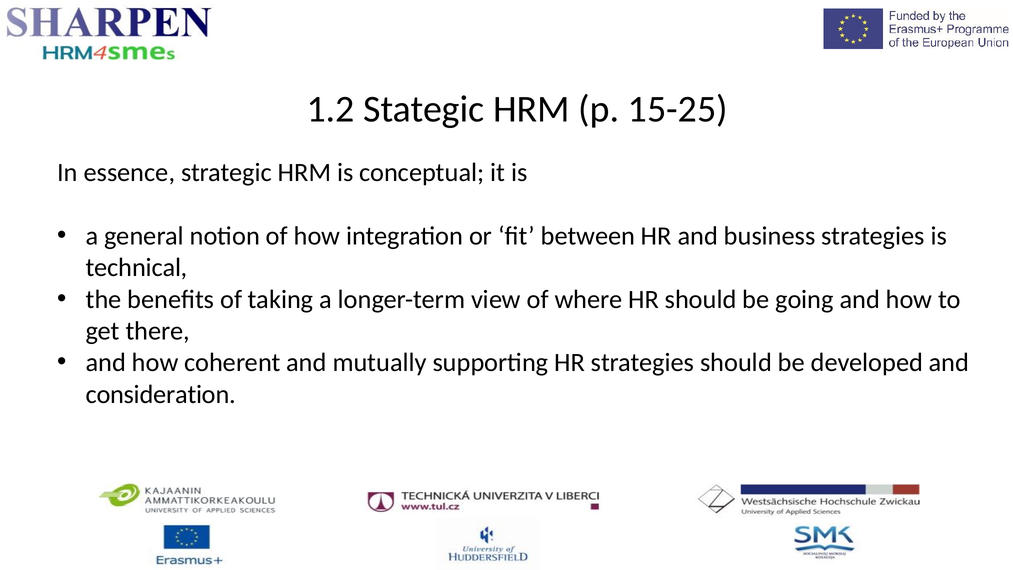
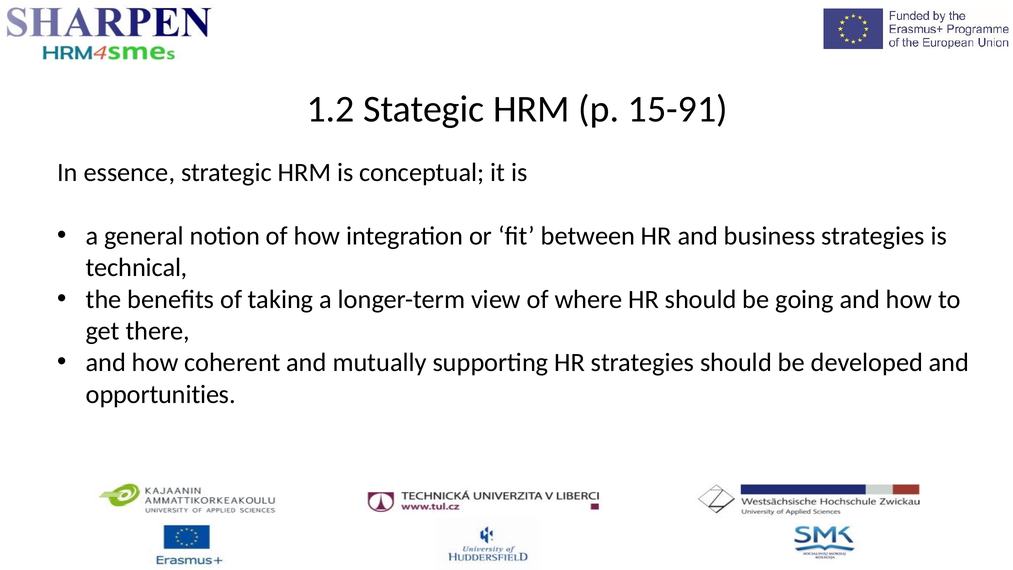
15-25: 15-25 -> 15-91 (678, 109)
consideration: consideration -> opportunities (161, 394)
